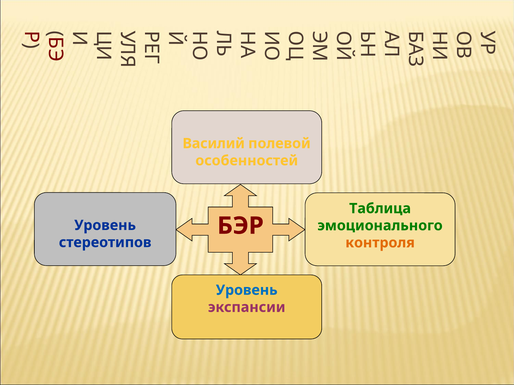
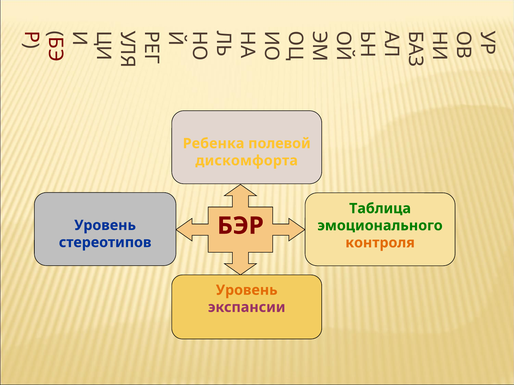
Василий: Василий -> Ребенка (214, 144)
особенностей: особенностей -> дискомфорта (247, 161)
Уровень colour: blue -> orange (247, 290)
